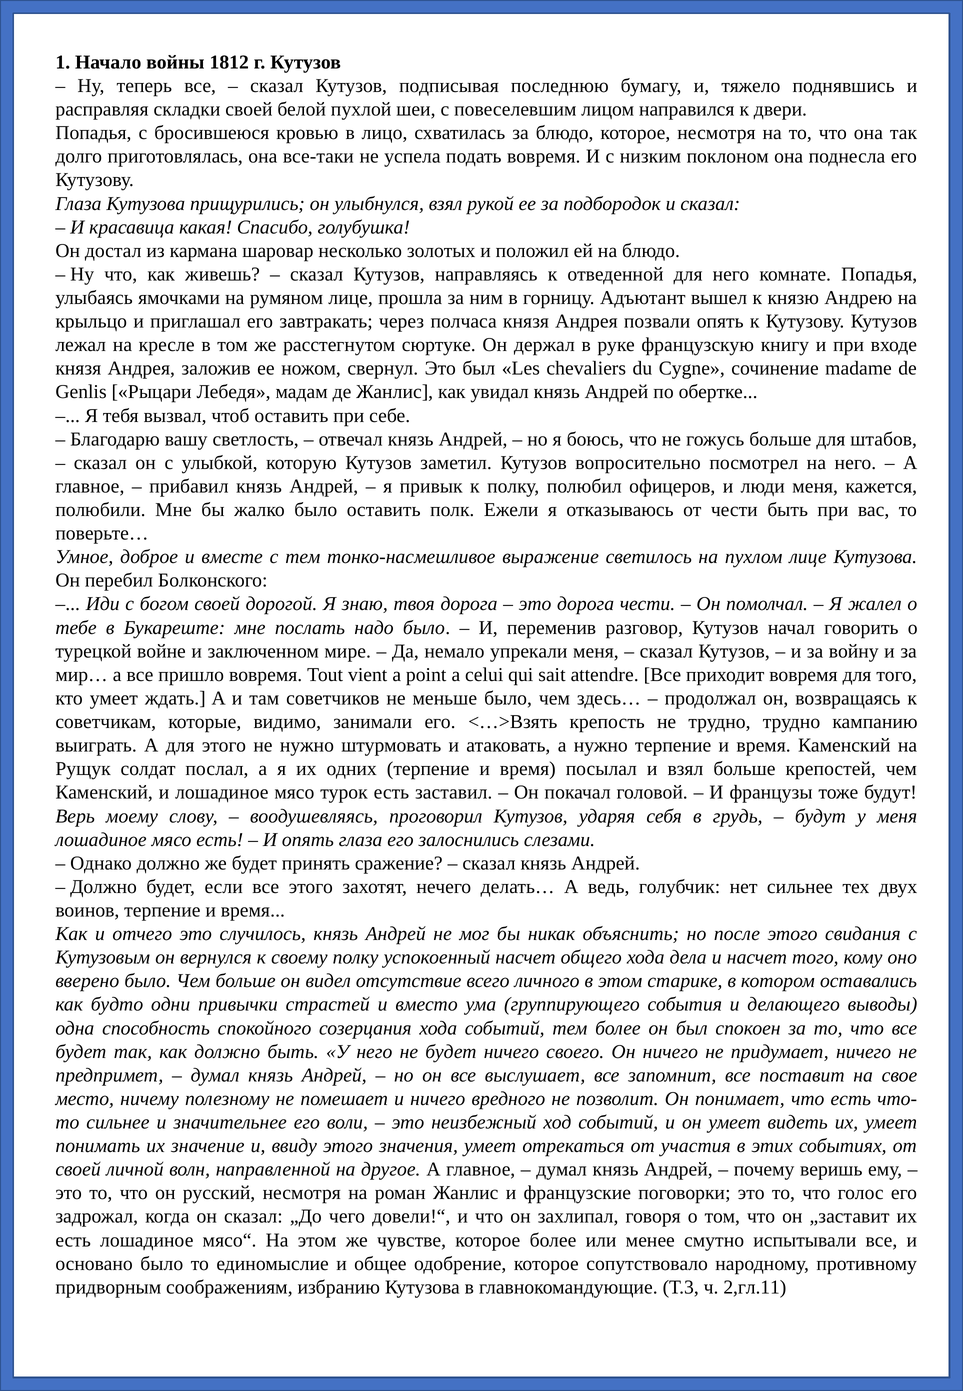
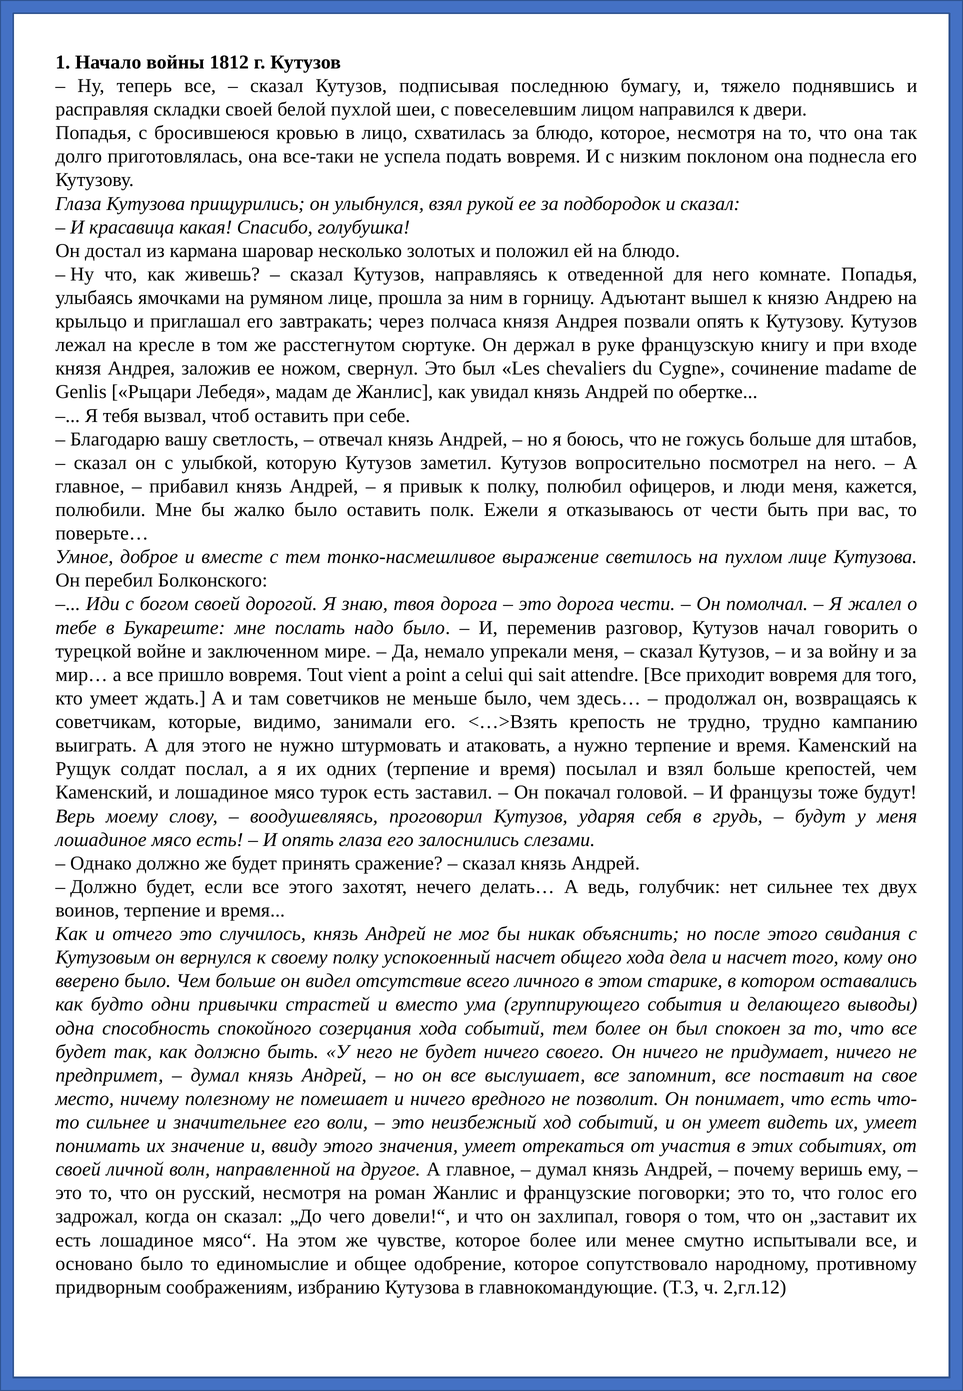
2,гл.11: 2,гл.11 -> 2,гл.12 (755, 1287)
